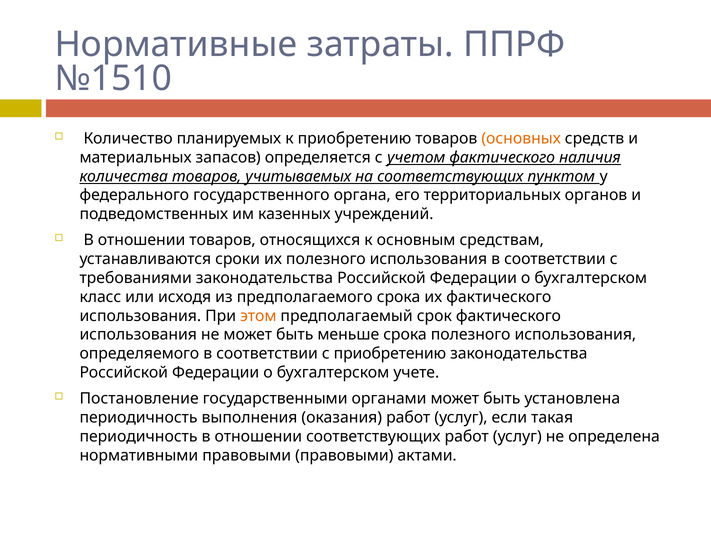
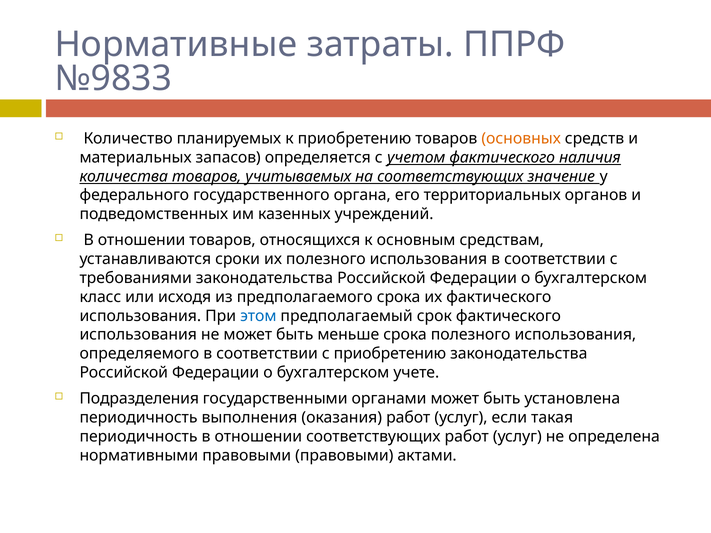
№1510: №1510 -> №9833 (113, 79)
пунктом: пунктом -> значение (561, 176)
этом colour: orange -> blue (258, 316)
Постановление: Постановление -> Подразделения (139, 399)
